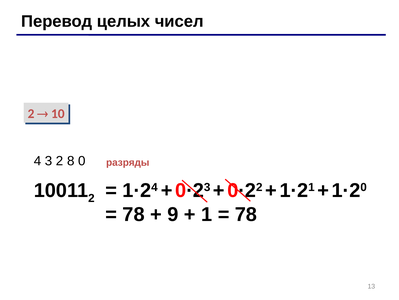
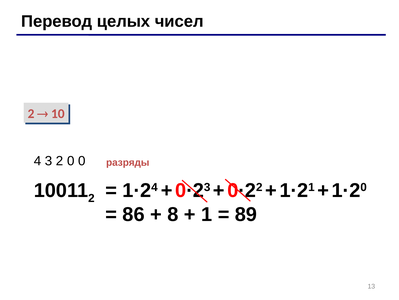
2 8: 8 -> 0 (71, 160)
78: 78 -> 86 (134, 214)
9: 9 -> 8 (173, 214)
78: 78 -> 89 (246, 214)
